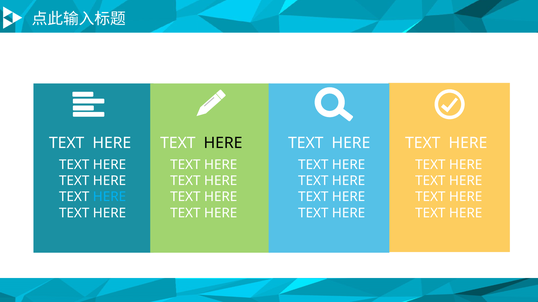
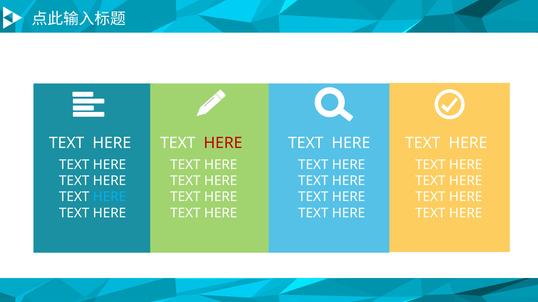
HERE colour: black -> red (223, 143)
